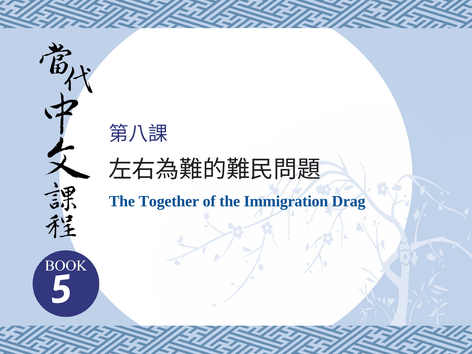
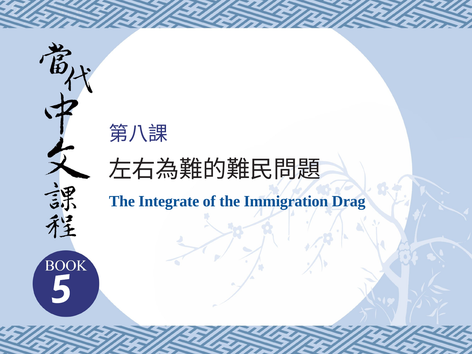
Together: Together -> Integrate (169, 201)
